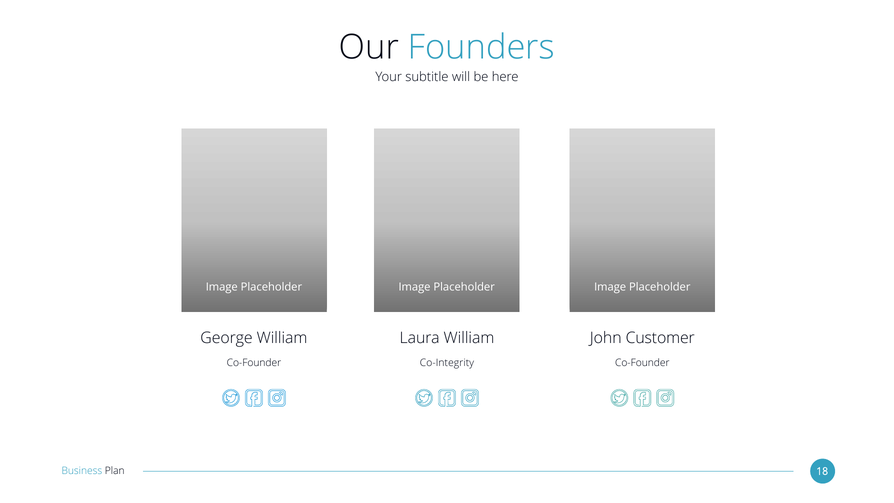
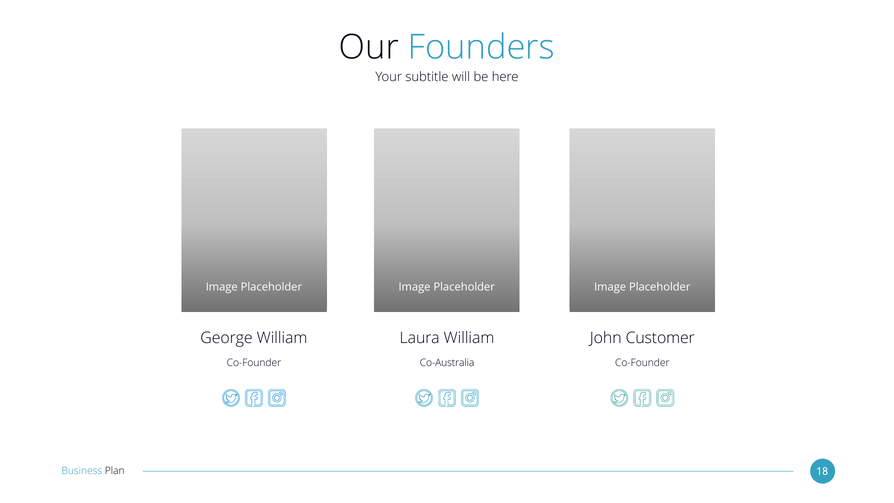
Co-Integrity: Co-Integrity -> Co-Australia (447, 363)
